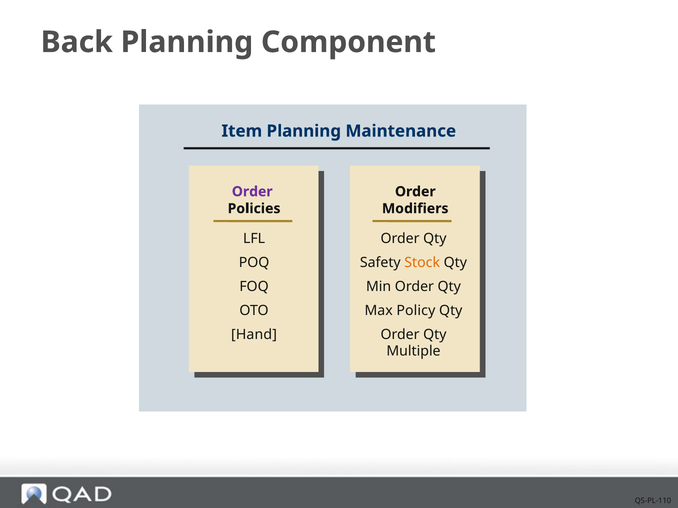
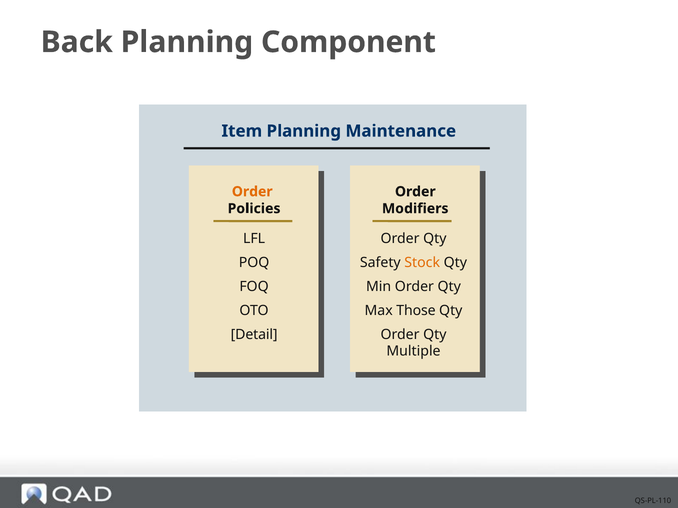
Order colour: purple -> orange (252, 192)
Policy: Policy -> Those (416, 311)
Hand: Hand -> Detail (254, 335)
